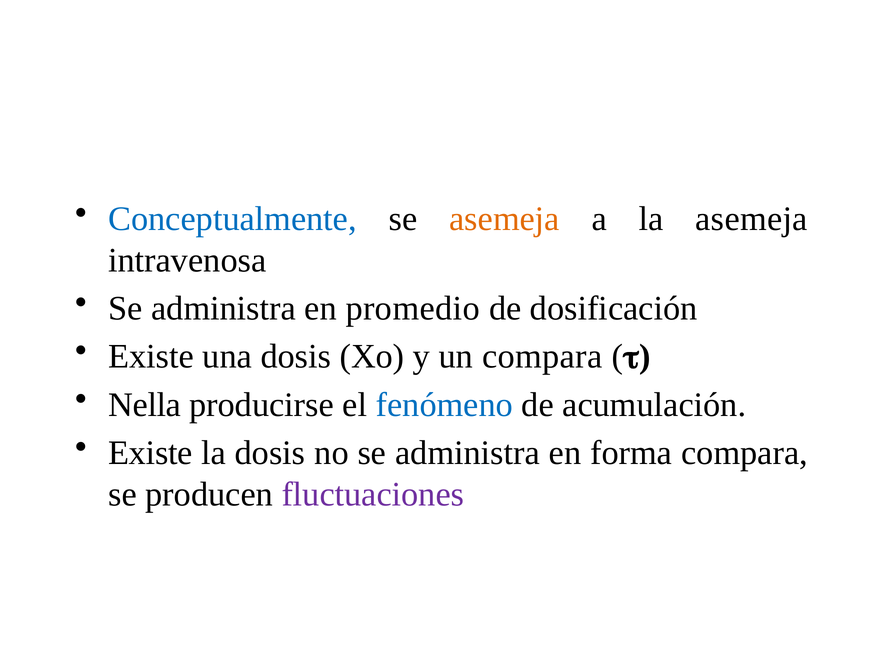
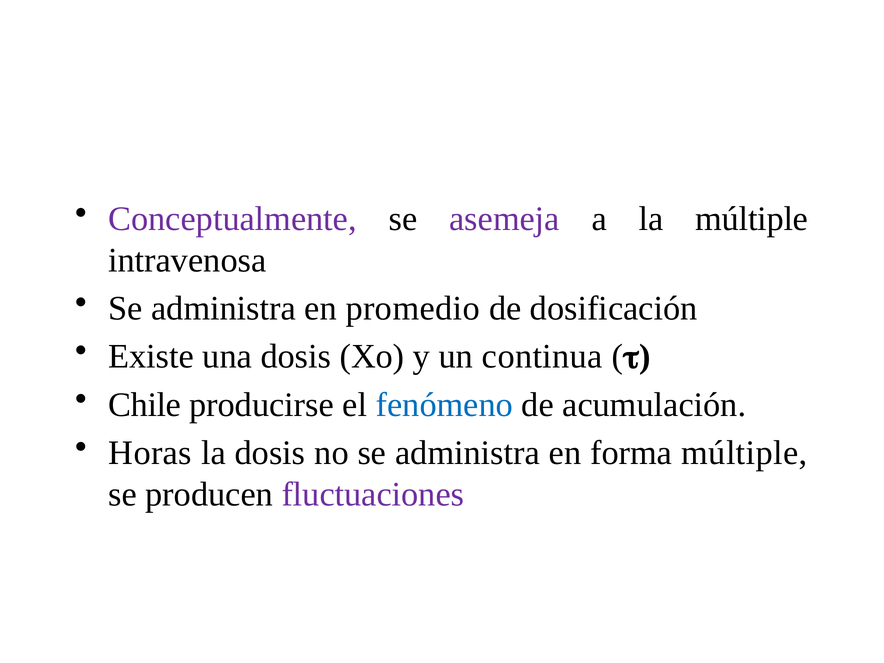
Conceptualmente colour: blue -> purple (233, 219)
asemeja colour: orange -> purple (504, 219)
la asemeja: asemeja -> múltiple (752, 219)
un compara: compara -> continua (542, 357)
Nella: Nella -> Chile (145, 405)
Existe: Existe -> Horas (150, 453)
forma compara: compara -> múltiple (744, 453)
